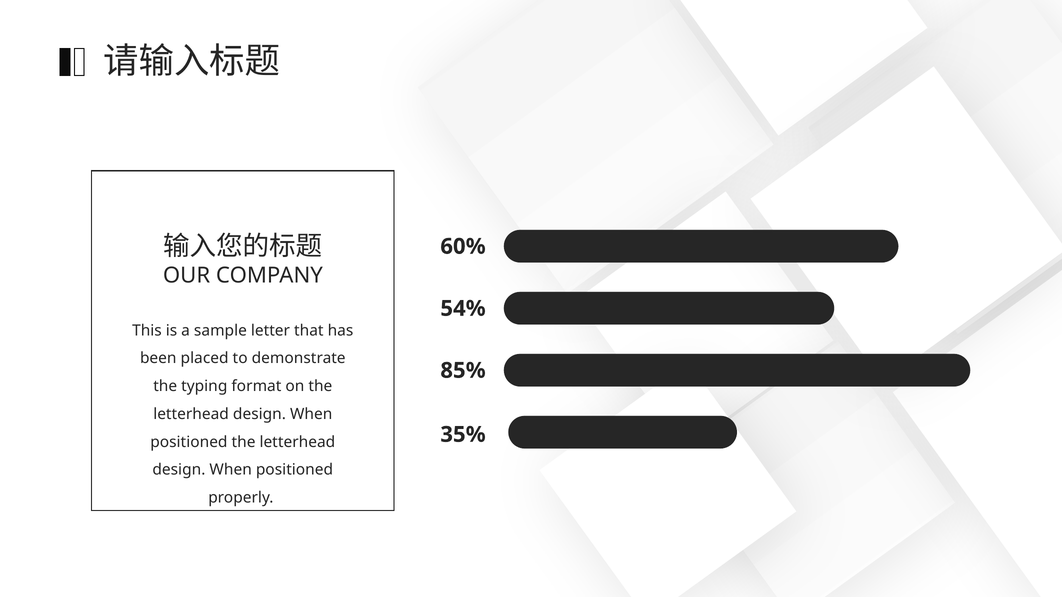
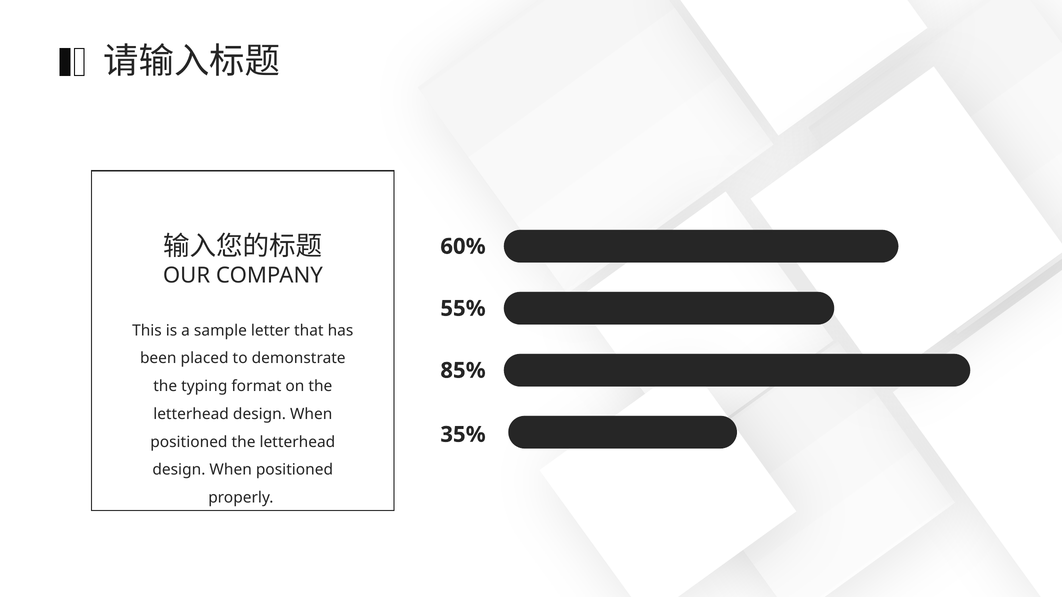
54%: 54% -> 55% (463, 309)
